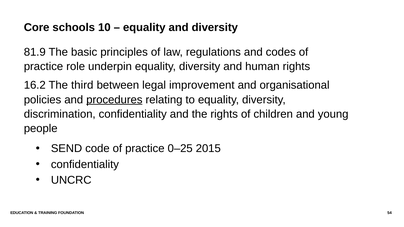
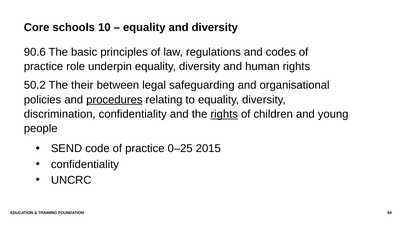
81.9: 81.9 -> 90.6 (35, 52)
16.2: 16.2 -> 50.2 (35, 85)
third: third -> their (82, 85)
improvement: improvement -> safeguarding (202, 85)
rights underline: none -> present (224, 114)
